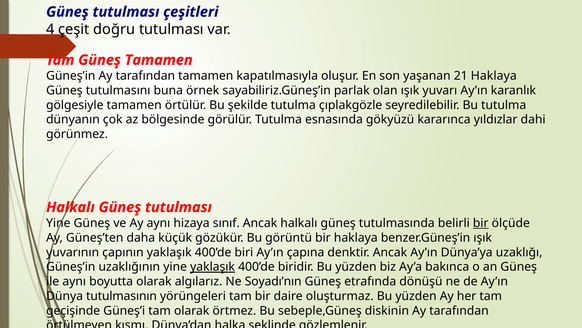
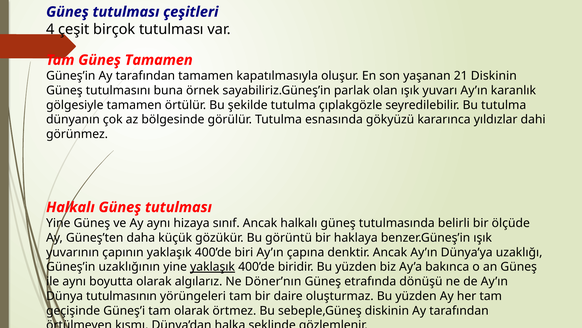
doğru: doğru -> birçok (114, 29)
21 Haklaya: Haklaya -> Diskinin (494, 76)
bir underline: present -> none (481, 223)
Soyadı’nın: Soyadı’nın -> Döner’nın (273, 281)
